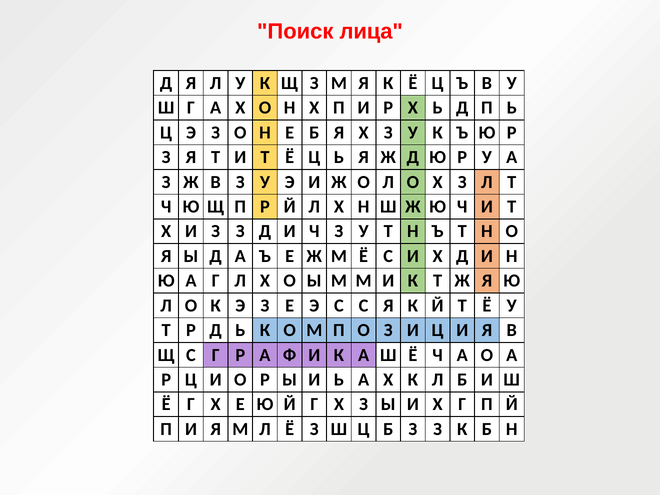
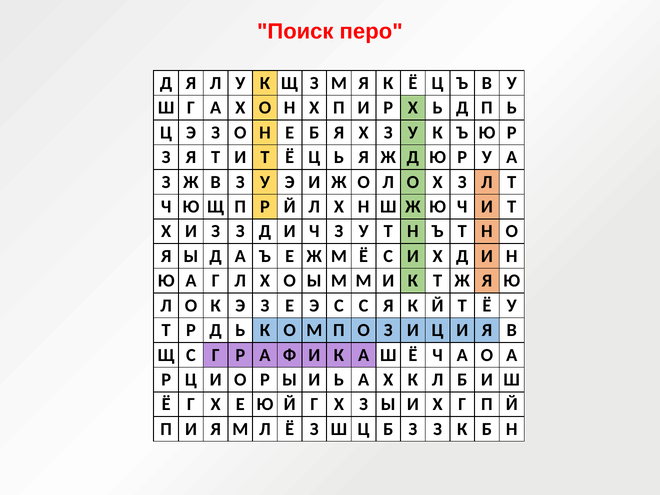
лица: лица -> перо (371, 31)
